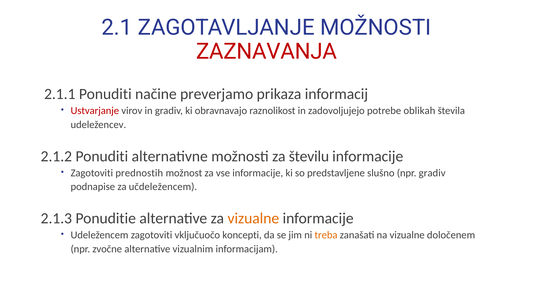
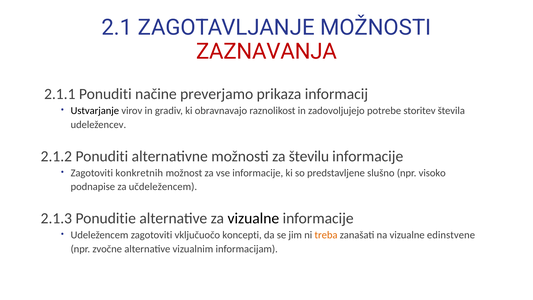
Ustvarjanje colour: red -> black (95, 111)
oblikah: oblikah -> storitev (419, 111)
prednostih: prednostih -> konkretnih (139, 173)
npr gradiv: gradiv -> visoko (432, 173)
vizualne colour: orange -> black (253, 218)
določenem: določenem -> edinstvene (451, 235)
